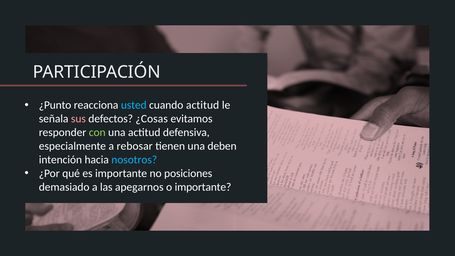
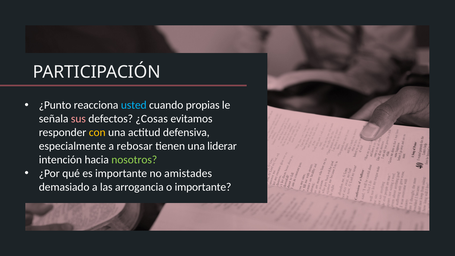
cuando actitud: actitud -> propias (203, 105)
con colour: light green -> yellow (97, 133)
deben: deben -> liderar (222, 146)
nosotros colour: light blue -> light green (134, 160)
posiciones: posiciones -> amistades (188, 173)
apegarnos: apegarnos -> arrogancia (139, 187)
